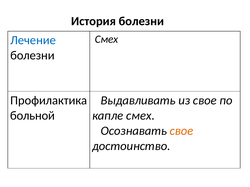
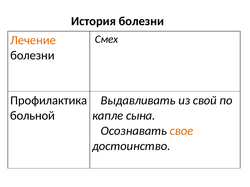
Лечение colour: blue -> orange (33, 40)
из свое: свое -> свой (205, 101)
капле смех: смех -> сына (141, 116)
